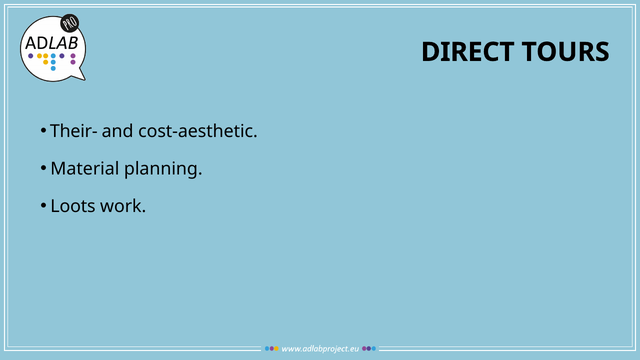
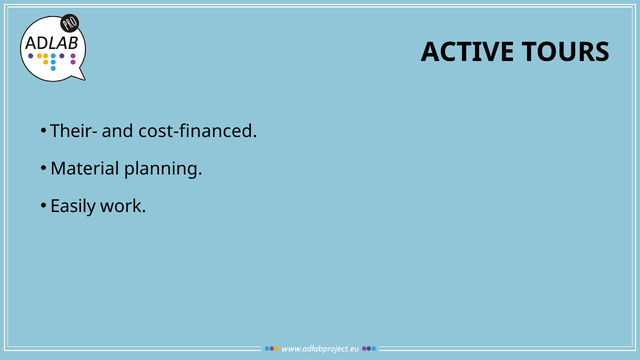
DIRECT: DIRECT -> ACTIVE (468, 52)
cost-aesthetic: cost-aesthetic -> cost-financed (198, 131)
Loots: Loots -> Easily (73, 206)
